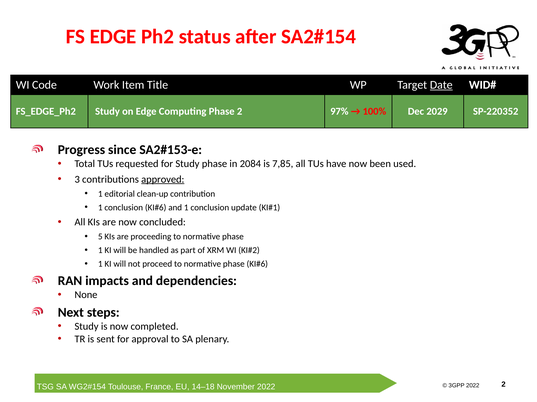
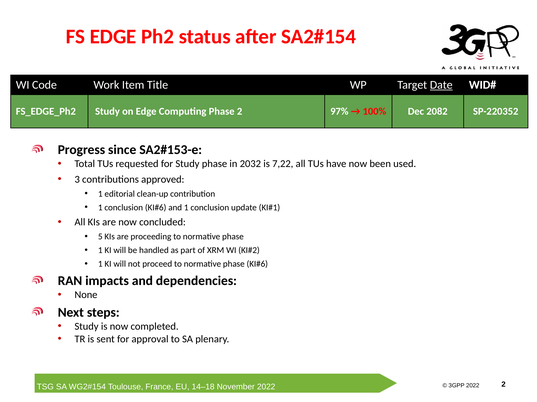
2029: 2029 -> 2082 (437, 112)
2084: 2084 -> 2032 (250, 164)
7,85: 7,85 -> 7,22 (283, 164)
approved underline: present -> none (163, 180)
